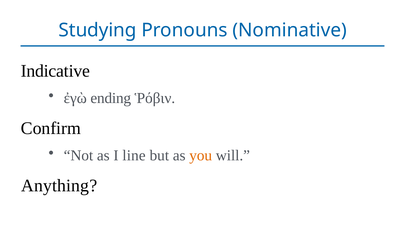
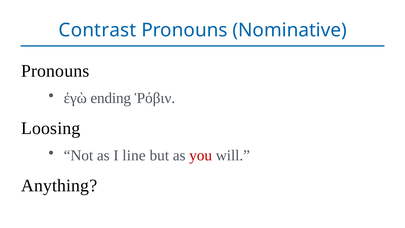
Studying: Studying -> Contrast (97, 30)
Indicative: Indicative -> Pronouns (55, 71)
Confirm: Confirm -> Loosing (51, 128)
you colour: orange -> red (201, 155)
